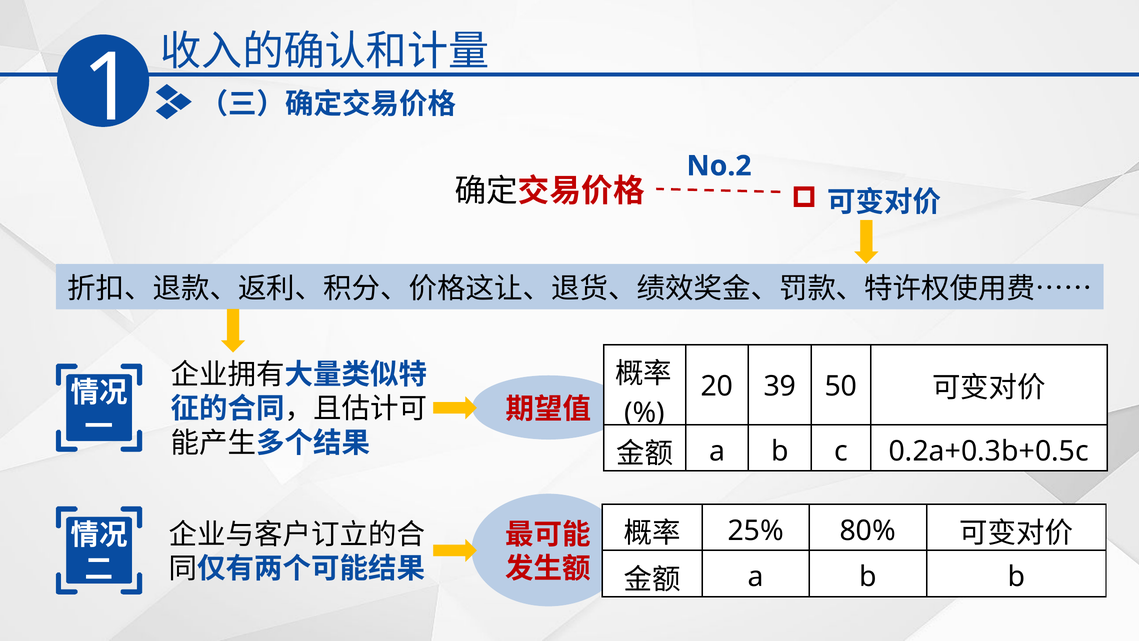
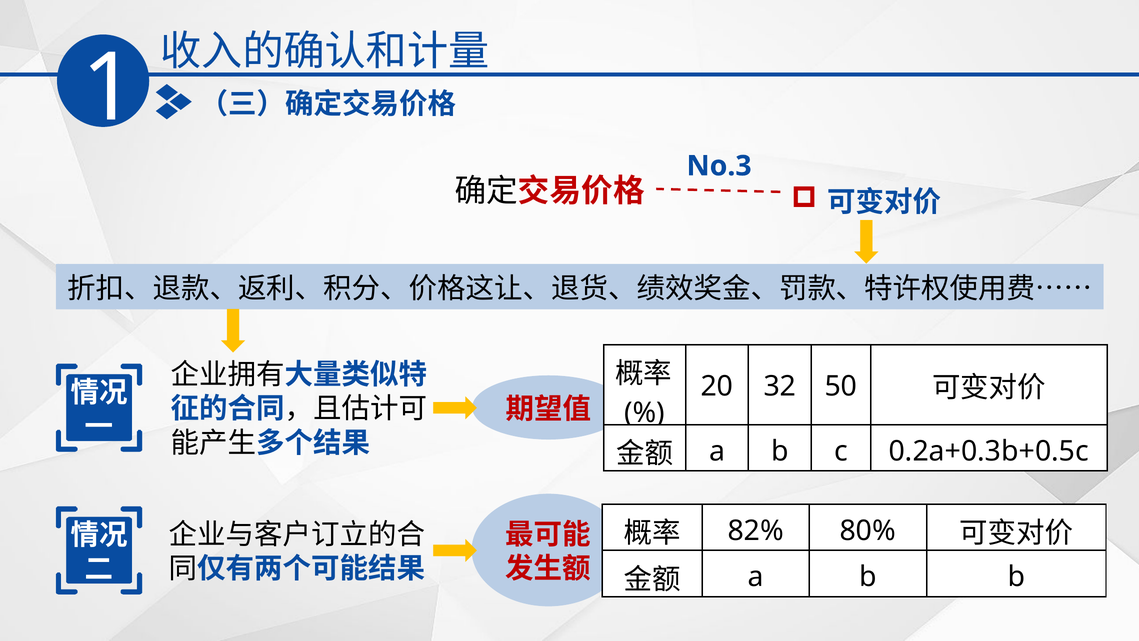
No.2: No.2 -> No.3 (719, 166)
39: 39 -> 32 (780, 386)
25%: 25% -> 82% (756, 531)
